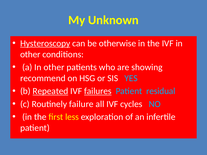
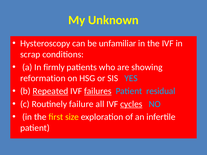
Hysteroscopy underline: present -> none (45, 43)
otherwise: otherwise -> unfamiliar (118, 43)
other: other -> scrap (30, 54)
a In other: other -> firmly (54, 67)
recommend: recommend -> reformation (43, 78)
cycles underline: none -> present (131, 104)
less: less -> size (72, 117)
